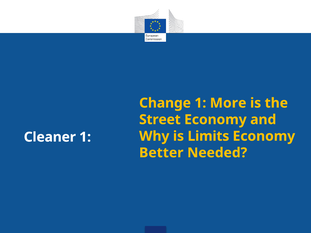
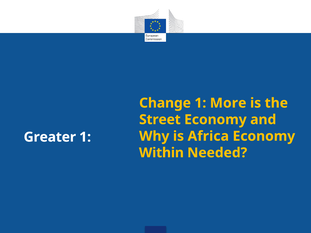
Limits: Limits -> Africa (208, 136)
Cleaner: Cleaner -> Greater (50, 137)
Better: Better -> Within (161, 153)
